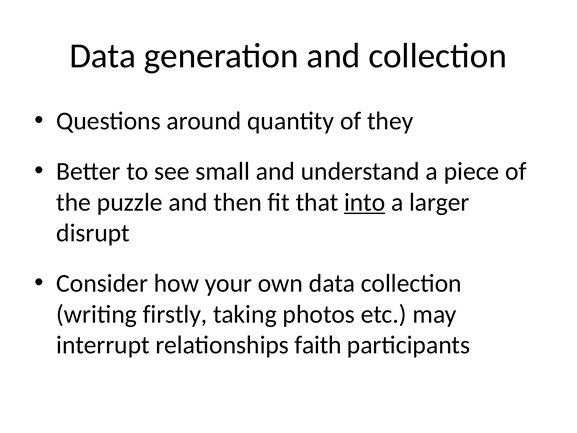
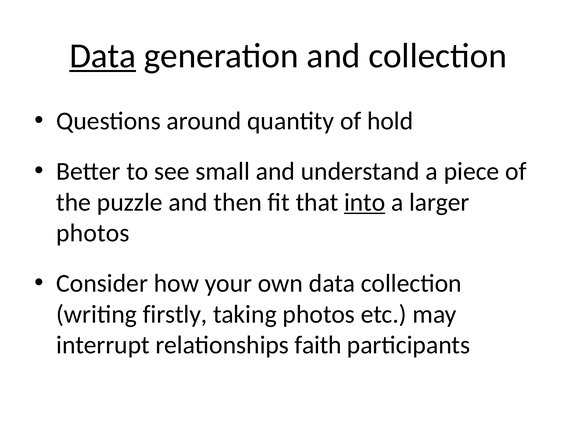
Data underline: none -> present (103, 56)
they: they -> hold (390, 121)
disrupt: disrupt -> photos (93, 233)
